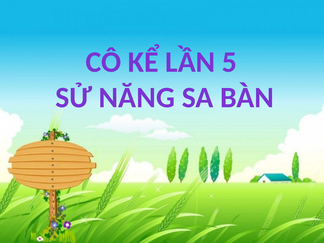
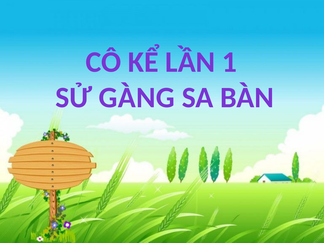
5: 5 -> 1 (230, 62)
NĂNG: NĂNG -> GÀNG (137, 98)
